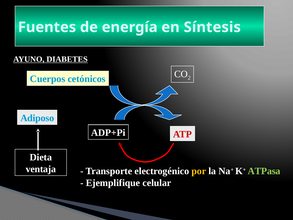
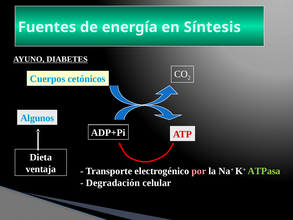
Adiposo: Adiposo -> Algunos (37, 118)
por colour: yellow -> pink (199, 171)
Ejemplifique: Ejemplifique -> Degradación (113, 183)
